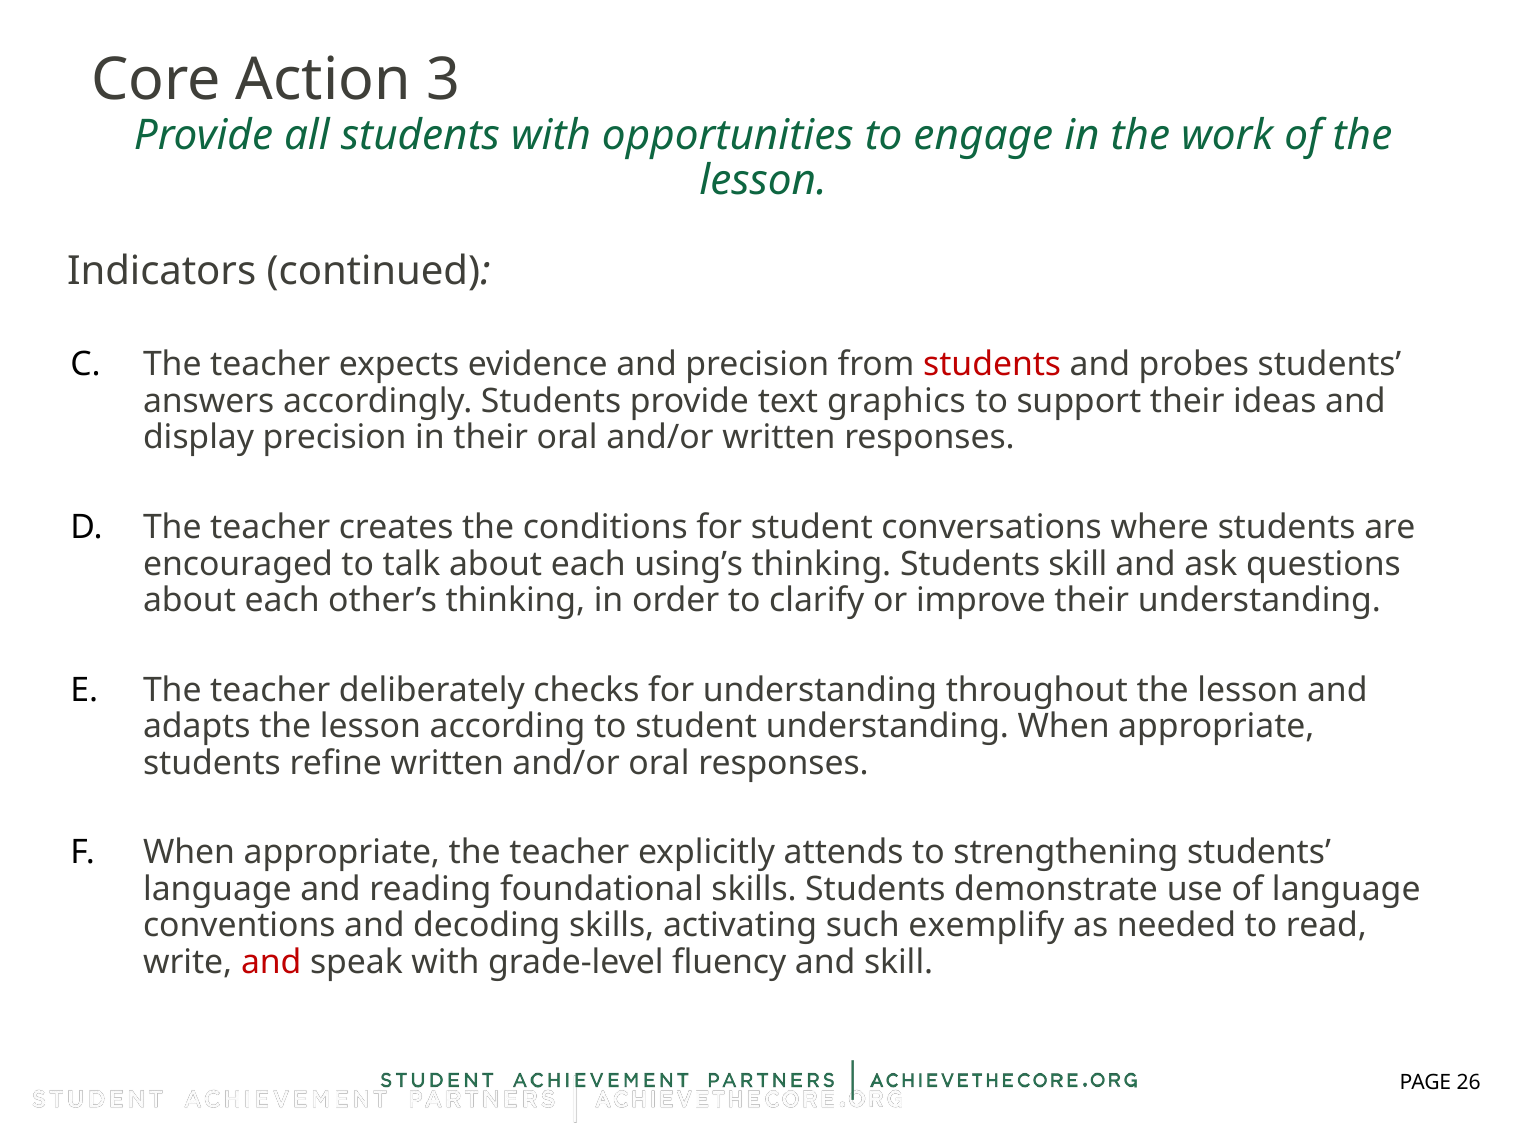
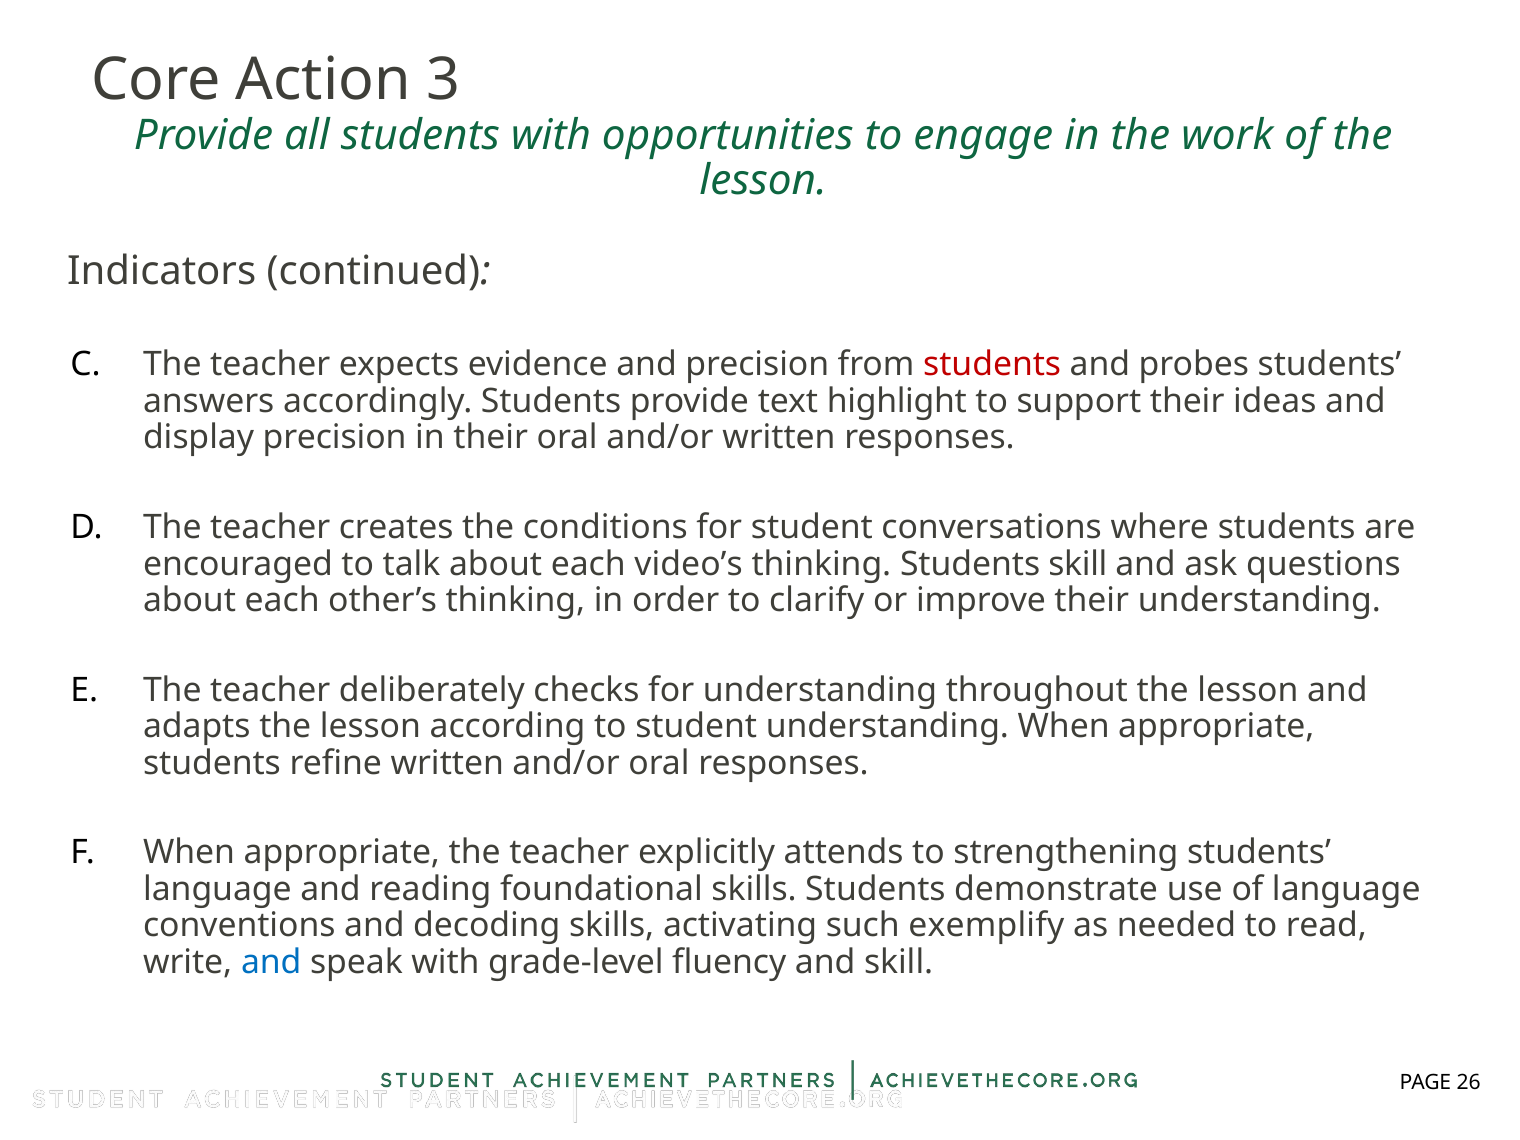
graphics: graphics -> highlight (897, 401)
using’s: using’s -> video’s (689, 564)
and colour: red -> blue (271, 962)
